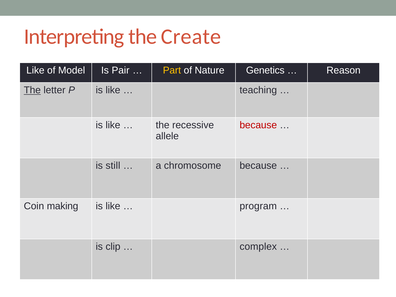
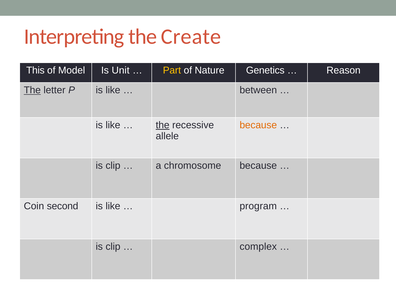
Like: Like -> This (35, 70)
Pair: Pair -> Unit (121, 70)
teaching: teaching -> between (258, 90)
the underline: none -> present (163, 125)
because colour: red -> orange (258, 125)
still: still -> clip (113, 166)
making: making -> second (63, 206)
